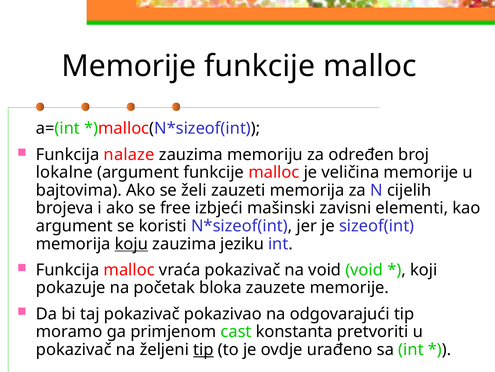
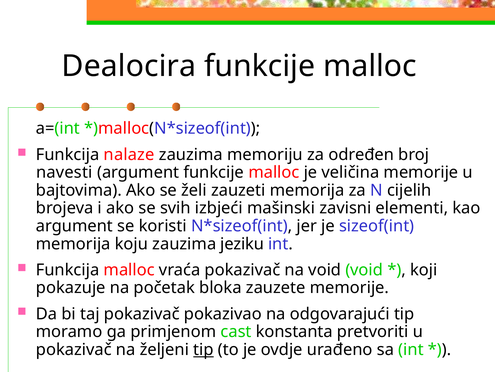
Memorije: Memorije -> Dealocira (129, 66)
lokalne: lokalne -> navesti (64, 172)
free: free -> svih (175, 208)
koju underline: present -> none (131, 243)
